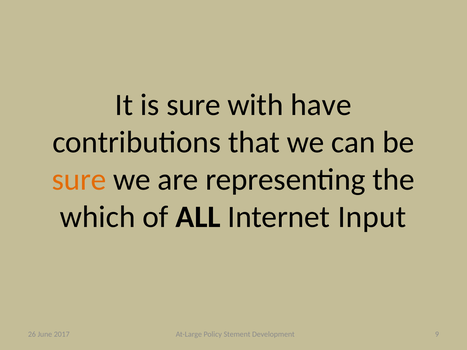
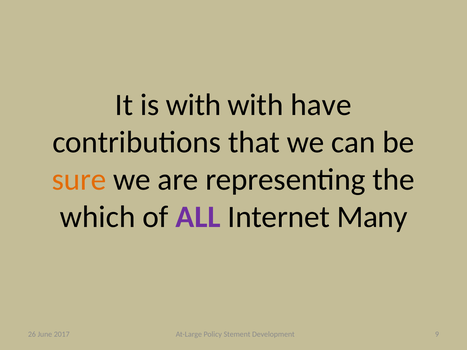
is sure: sure -> with (194, 105)
ALL colour: black -> purple (198, 217)
Input: Input -> Many (372, 217)
